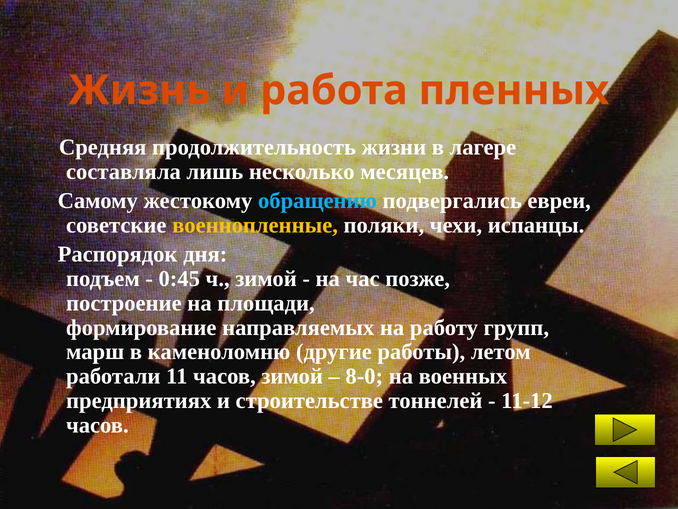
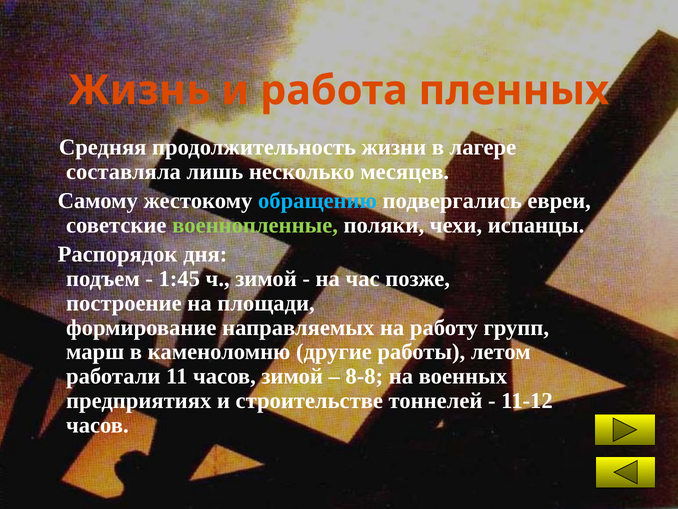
военнопленные colour: yellow -> light green (255, 225)
0:45: 0:45 -> 1:45 (179, 278)
8-0: 8-0 -> 8-8 (364, 376)
